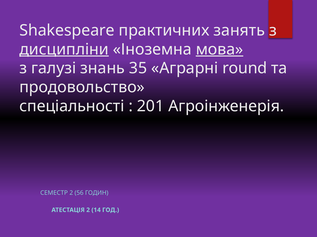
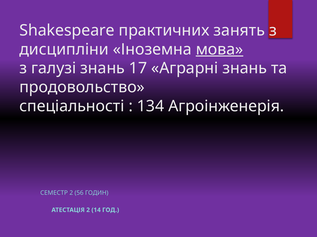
дисципліни underline: present -> none (64, 49)
35: 35 -> 17 (138, 68)
Аграрні round: round -> знань (245, 68)
201: 201 -> 134 (150, 107)
